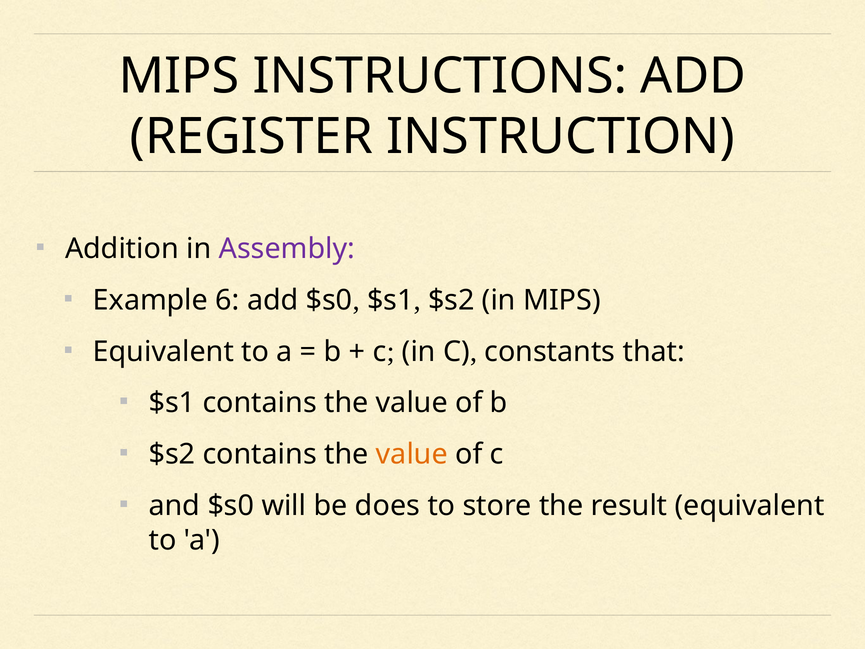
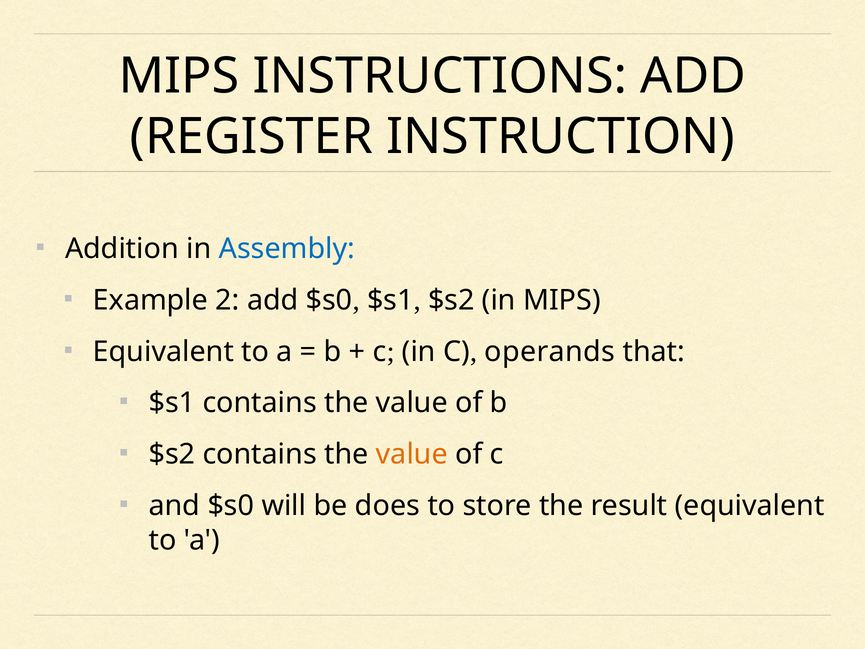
Assembly colour: purple -> blue (287, 249)
6: 6 -> 2 (228, 300)
constants: constants -> operands (550, 351)
